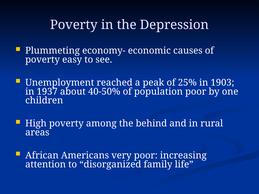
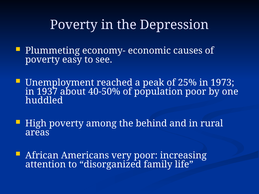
1903: 1903 -> 1973 (222, 83)
children: children -> huddled (44, 101)
